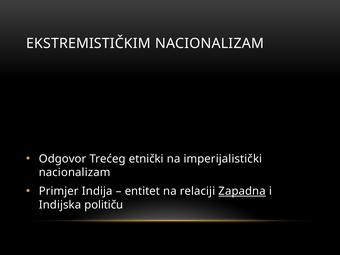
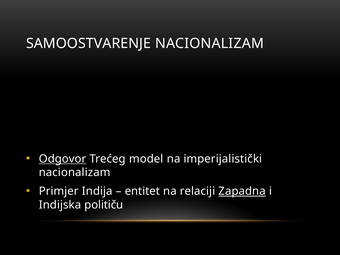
EKSTREMISTIČKIM: EKSTREMISTIČKIM -> SAMOOSTVARENJE (88, 43)
Odgovor underline: none -> present (63, 159)
etnički: etnički -> model (146, 159)
